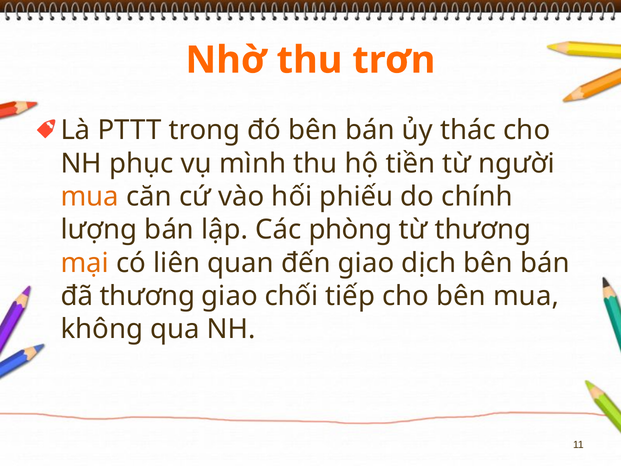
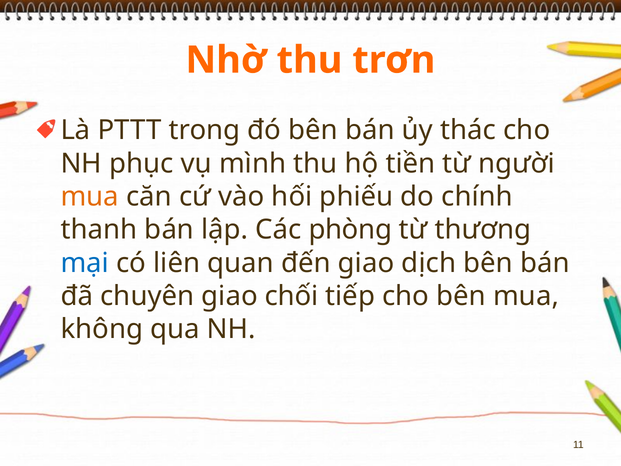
lượng: lượng -> thanh (99, 230)
mại colour: orange -> blue (85, 263)
đã thương: thương -> chuyên (147, 296)
